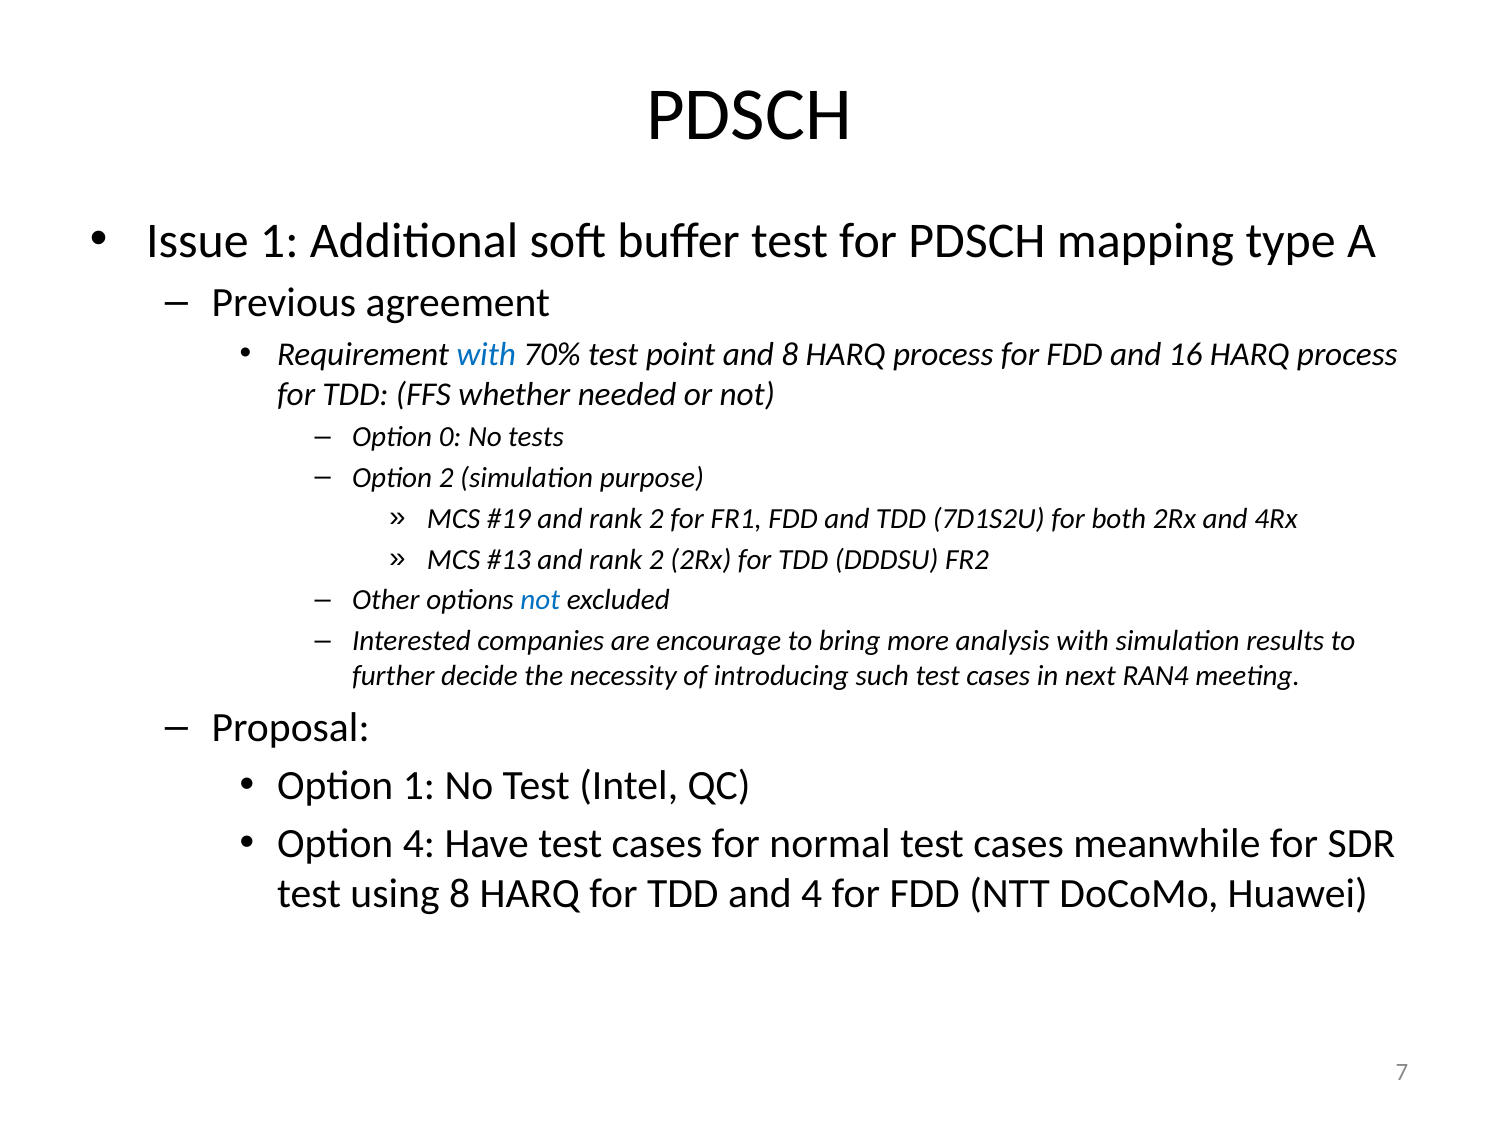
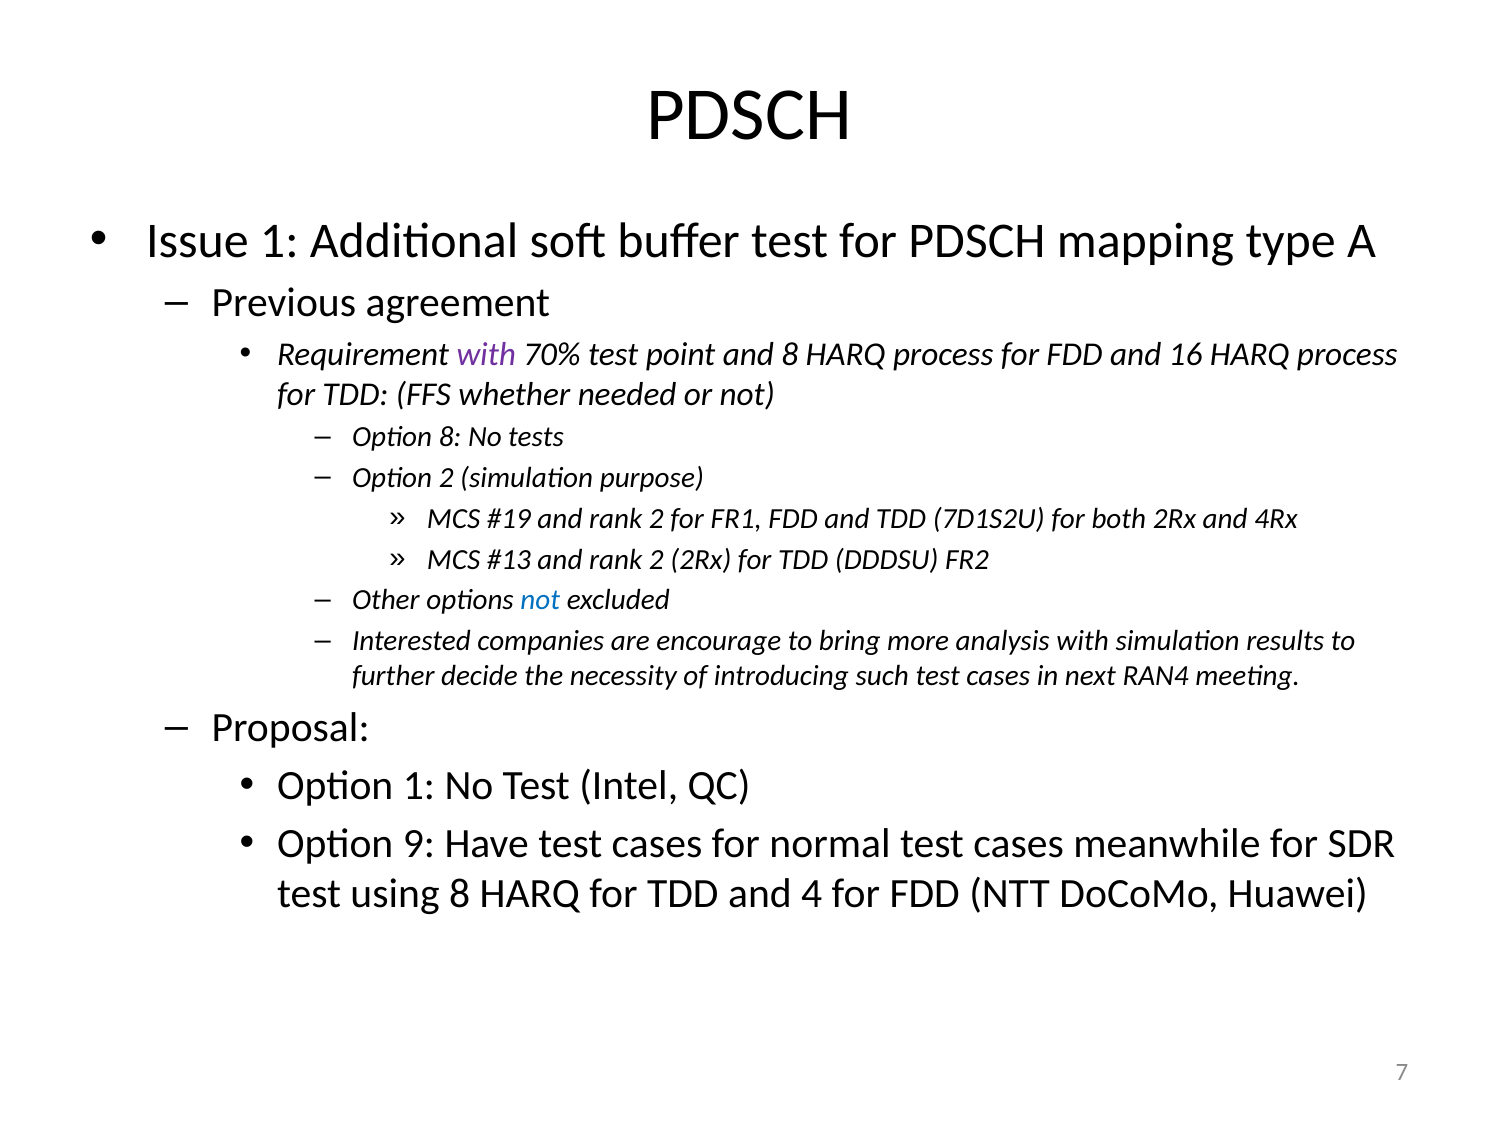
with colour: blue -> purple (486, 354)
Option 0: 0 -> 8 (450, 437)
Option 4: 4 -> 9 (419, 845)
